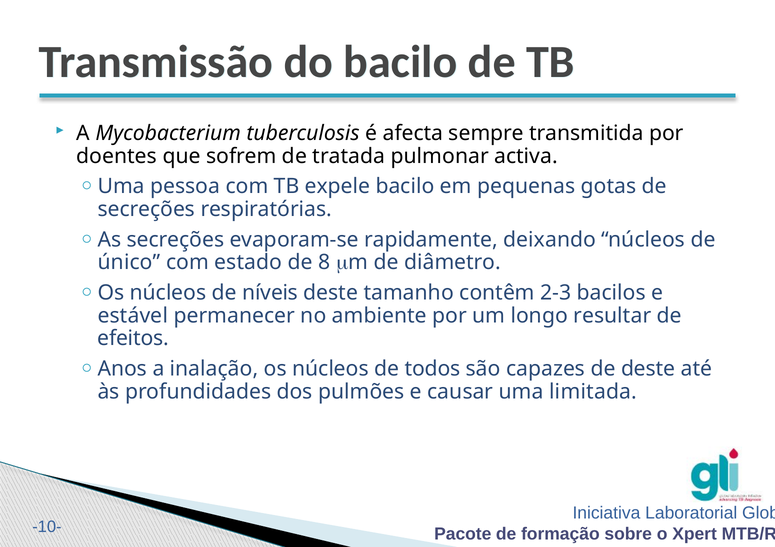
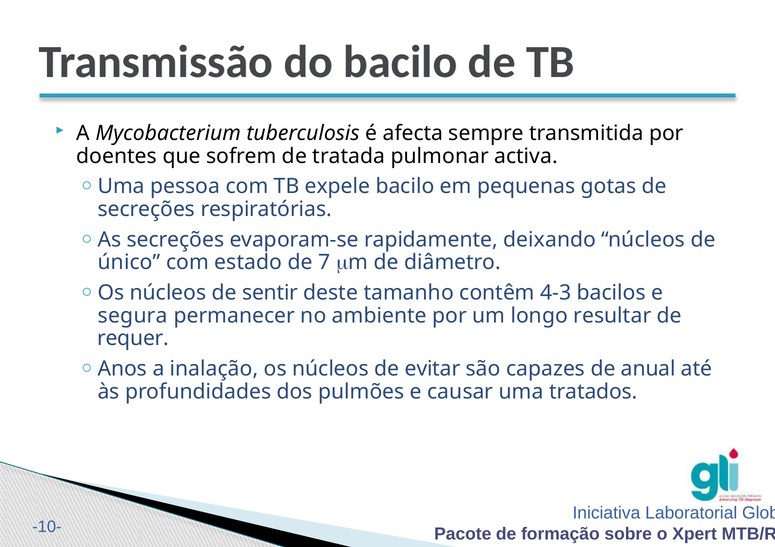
8: 8 -> 7 (324, 262)
níveis: níveis -> sentir (270, 293)
2-3: 2-3 -> 4-3 (556, 293)
estável: estável -> segura (133, 316)
efeitos: efeitos -> requer (133, 338)
todos: todos -> evitar (433, 369)
de deste: deste -> anual (648, 369)
limitada: limitada -> tratados (593, 392)
